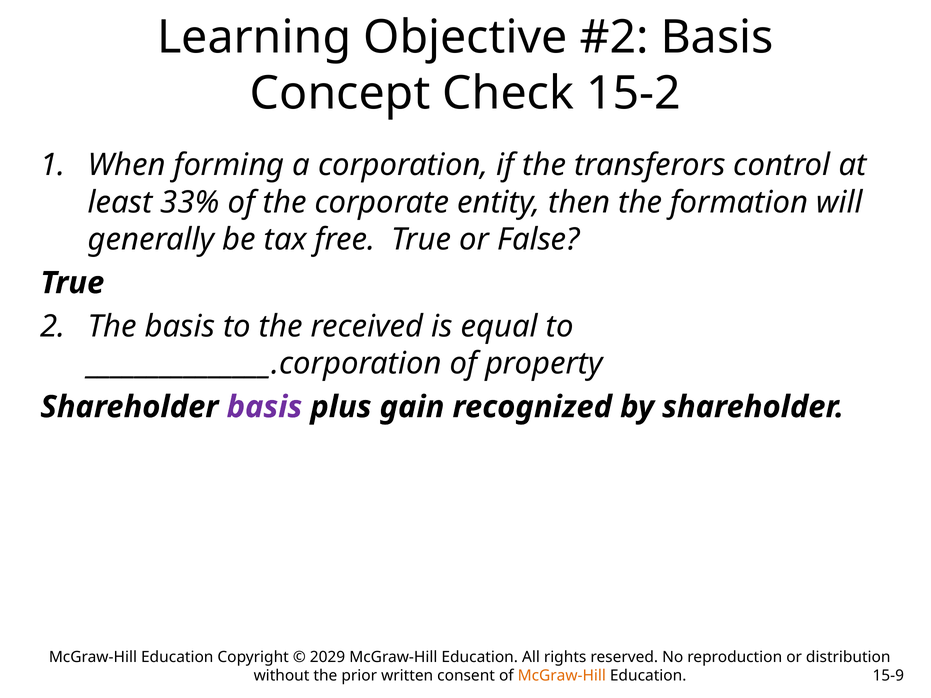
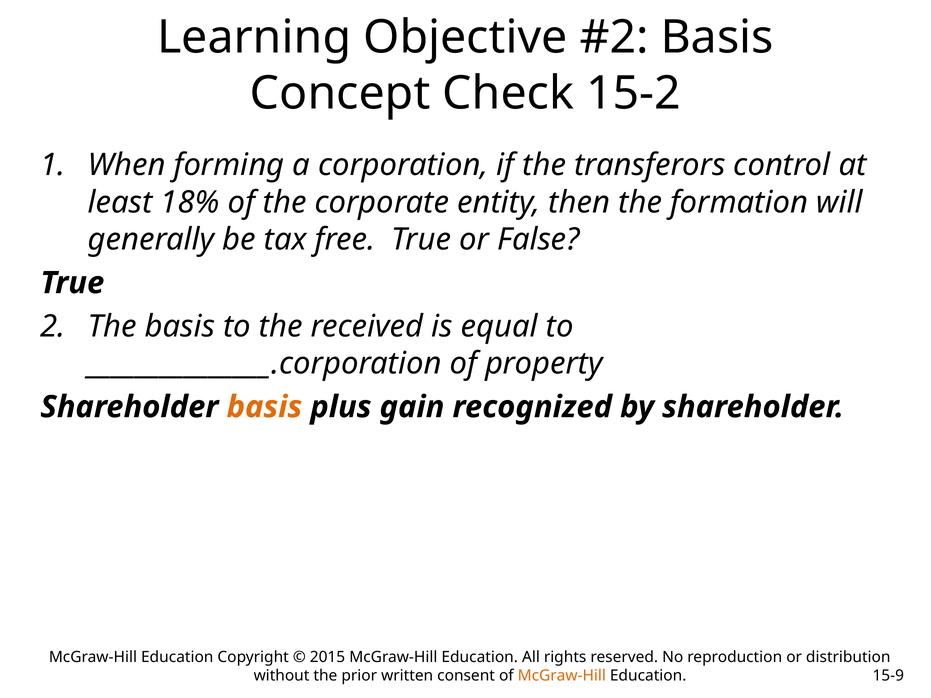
33%: 33% -> 18% (190, 202)
basis colour: purple -> orange (264, 407)
2029: 2029 -> 2015 (328, 657)
